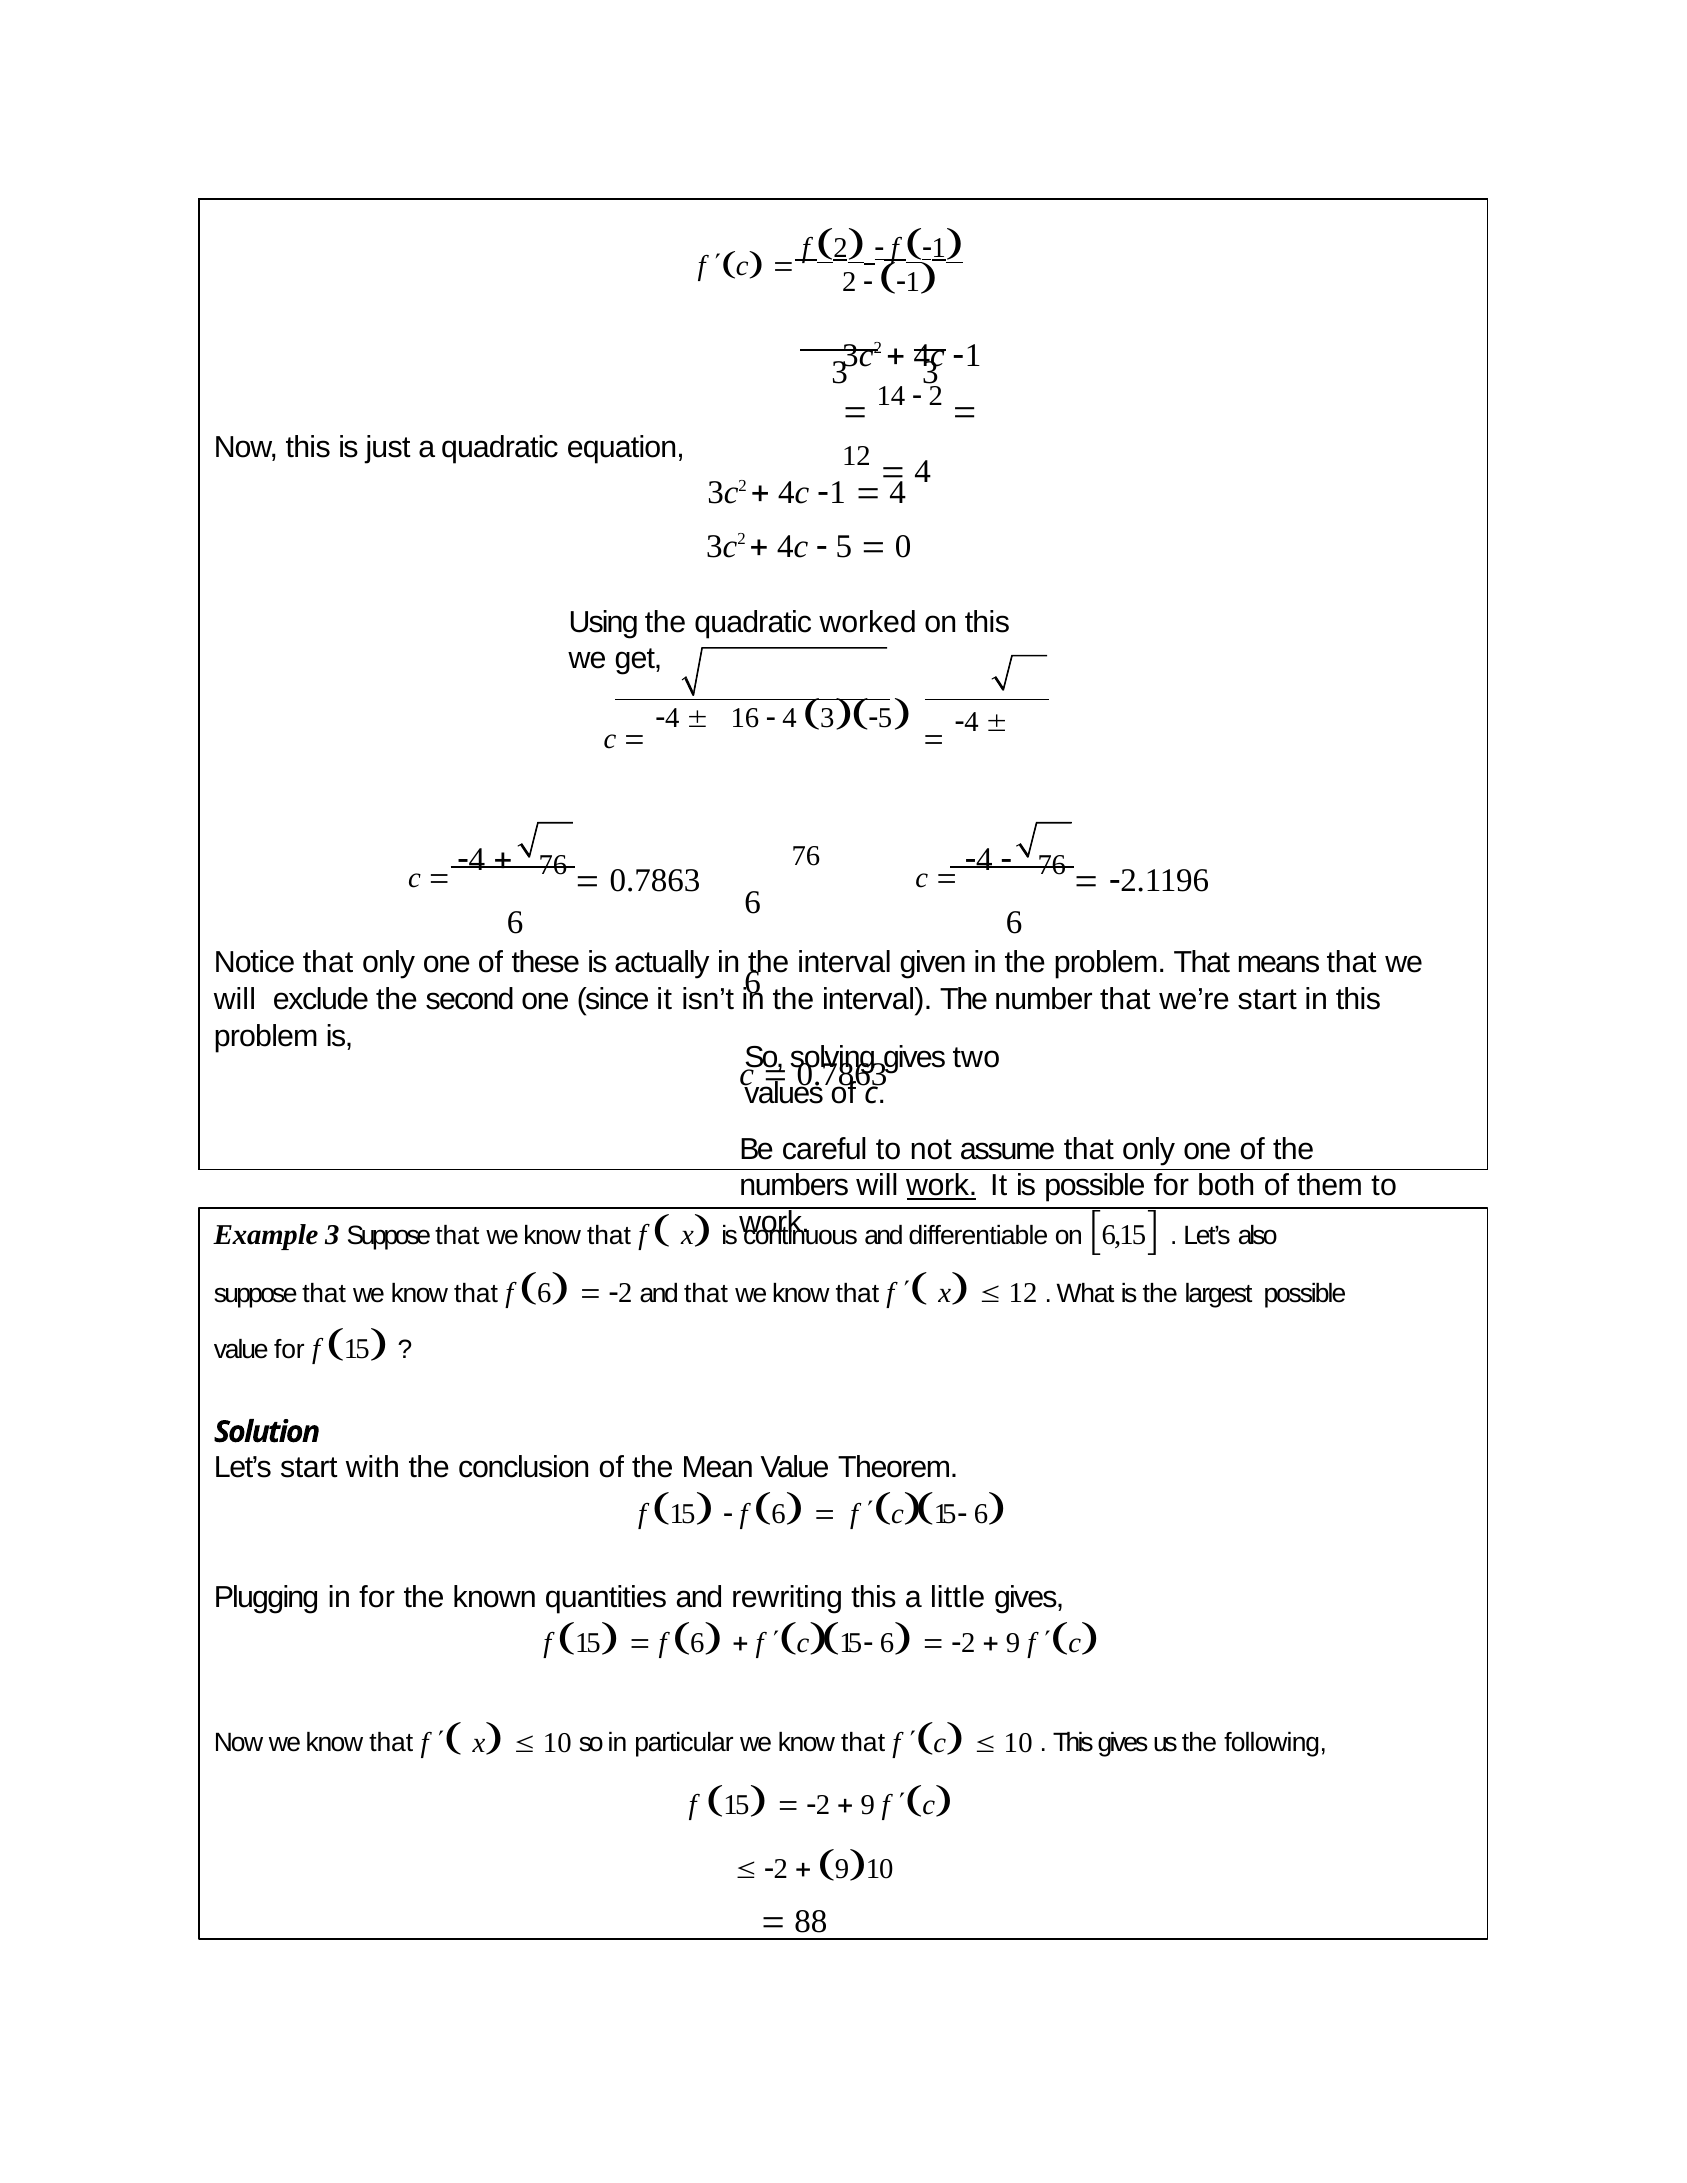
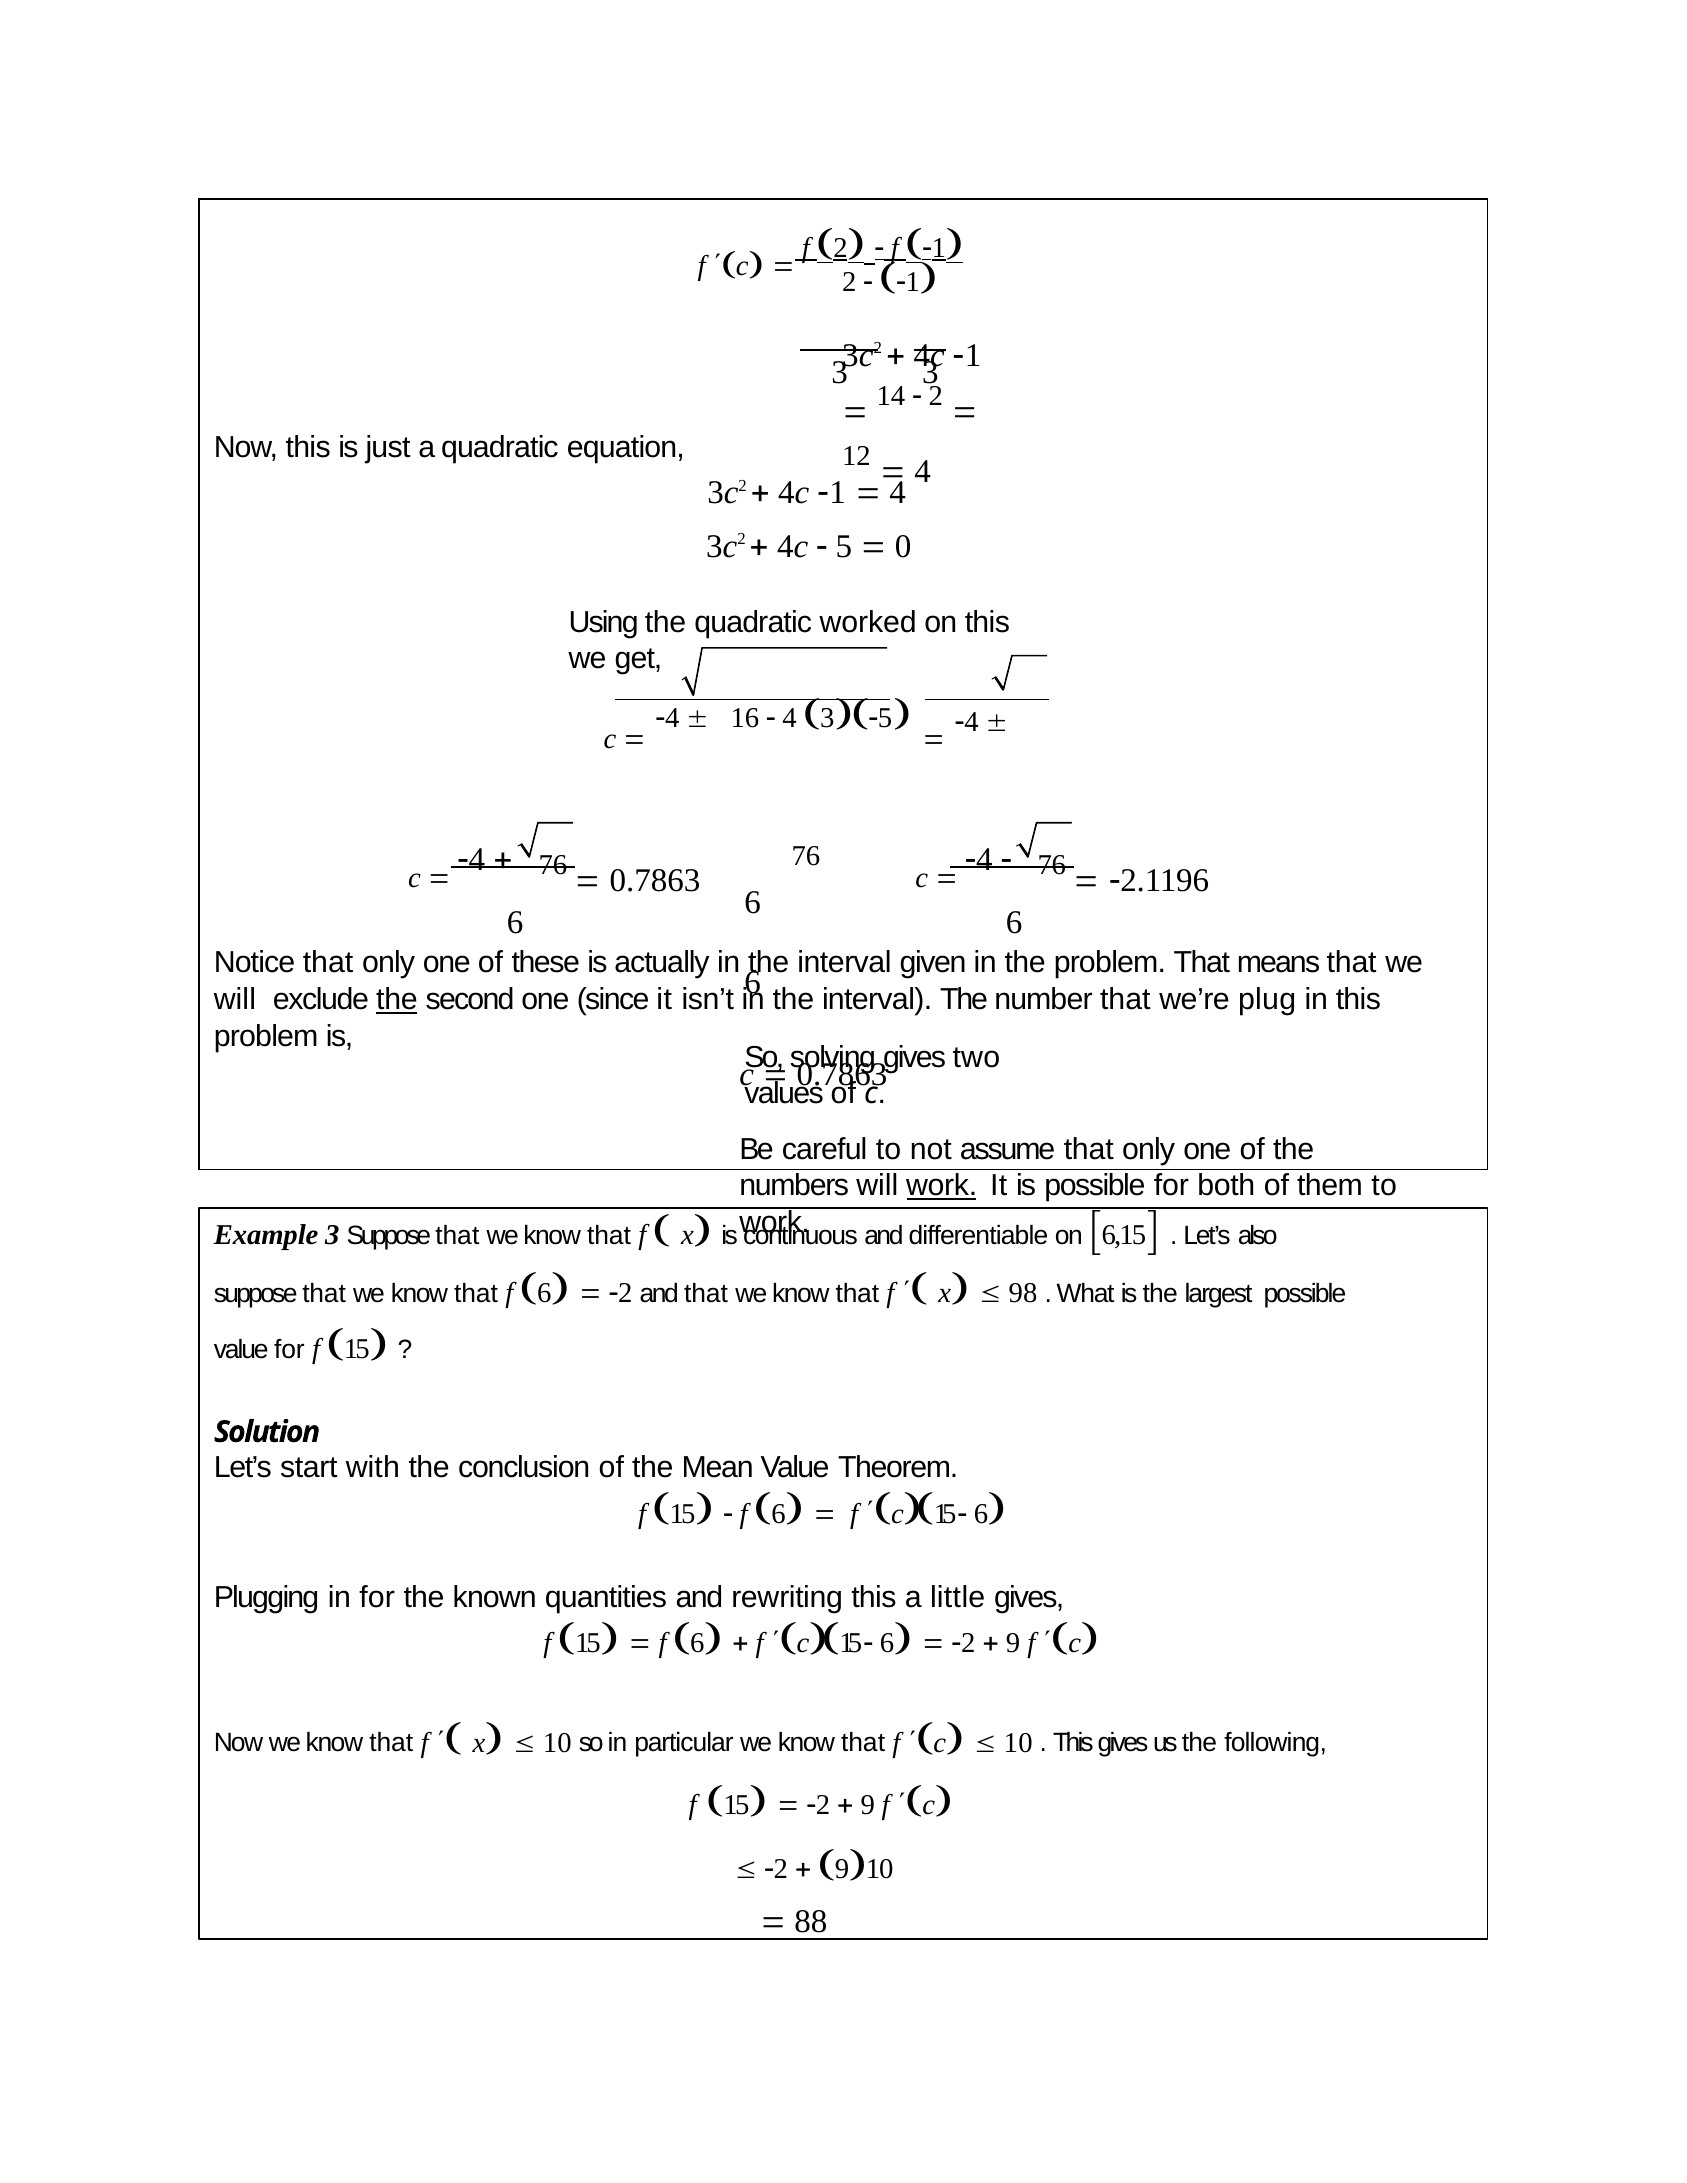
the underline: none -> present (397, 1000)
we’re start: start -> plug (1267, 1000)
12: 12 -> 98 (1023, 1293)
